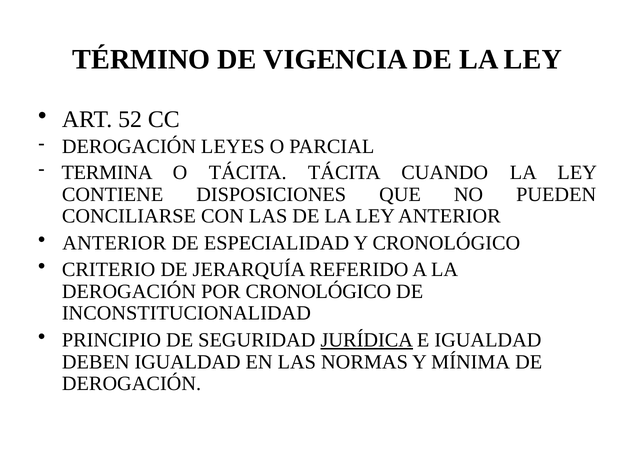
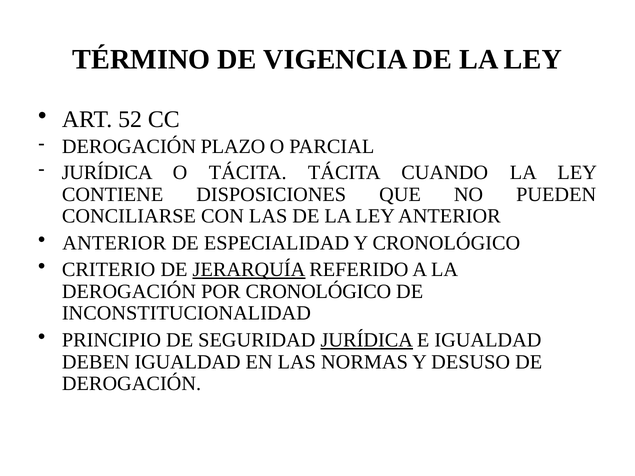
LEYES: LEYES -> PLAZO (233, 147)
TERMINA: TERMINA -> JURÍDICA (107, 173)
JERARQUÍA underline: none -> present (249, 270)
MÍNIMA: MÍNIMA -> DESUSO (471, 362)
